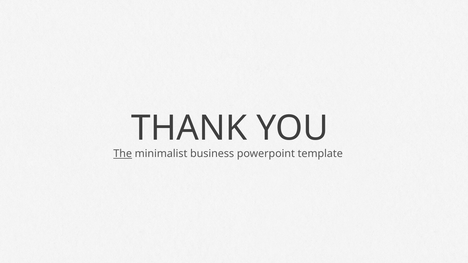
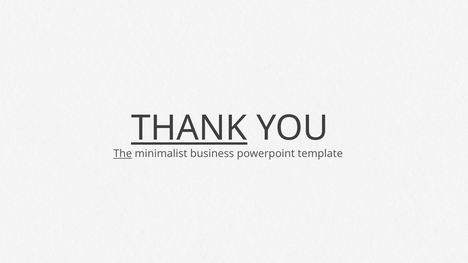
THANK underline: none -> present (189, 129)
